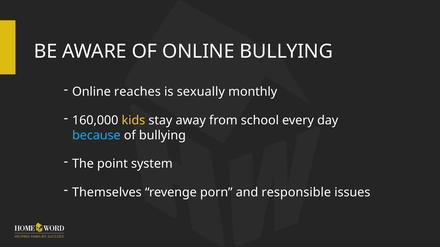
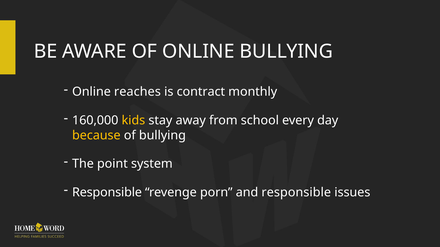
sexually: sexually -> contract (201, 92)
because colour: light blue -> yellow (96, 136)
Themselves: Themselves -> Responsible (107, 193)
